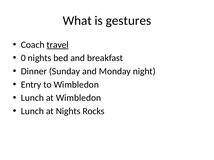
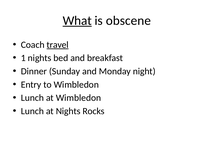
What underline: none -> present (77, 21)
gestures: gestures -> obscene (128, 21)
0: 0 -> 1 (23, 58)
